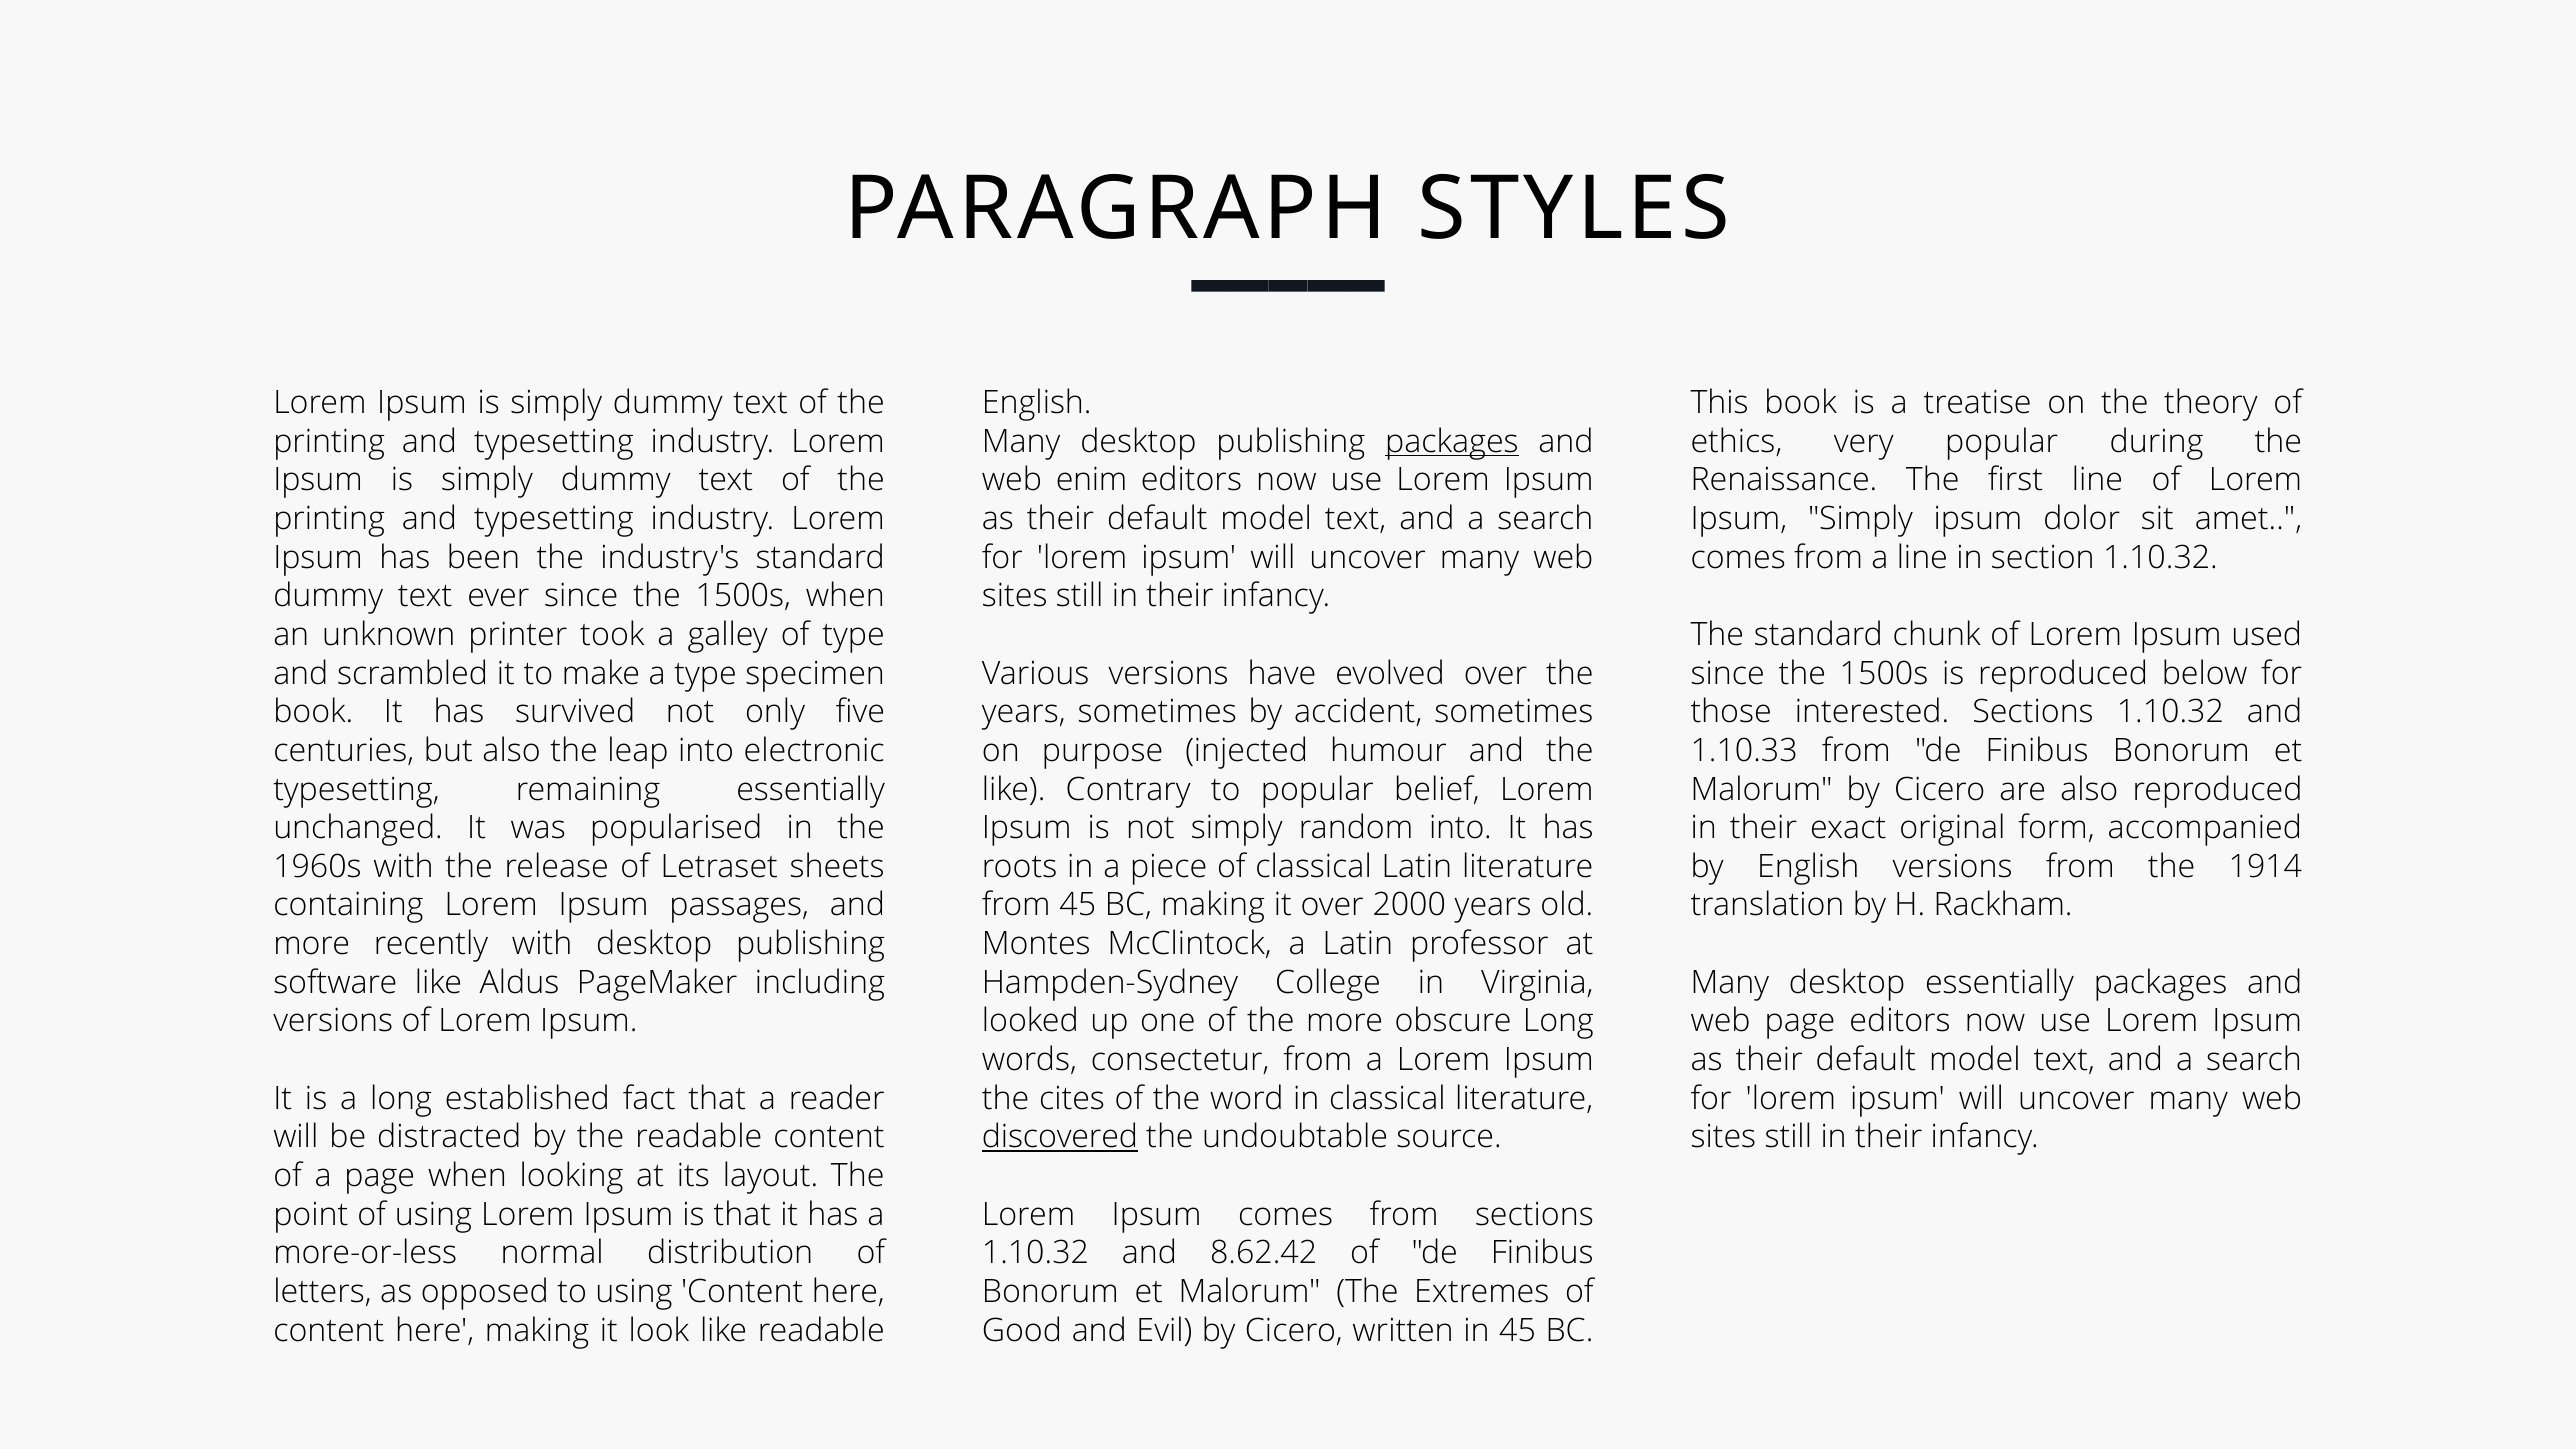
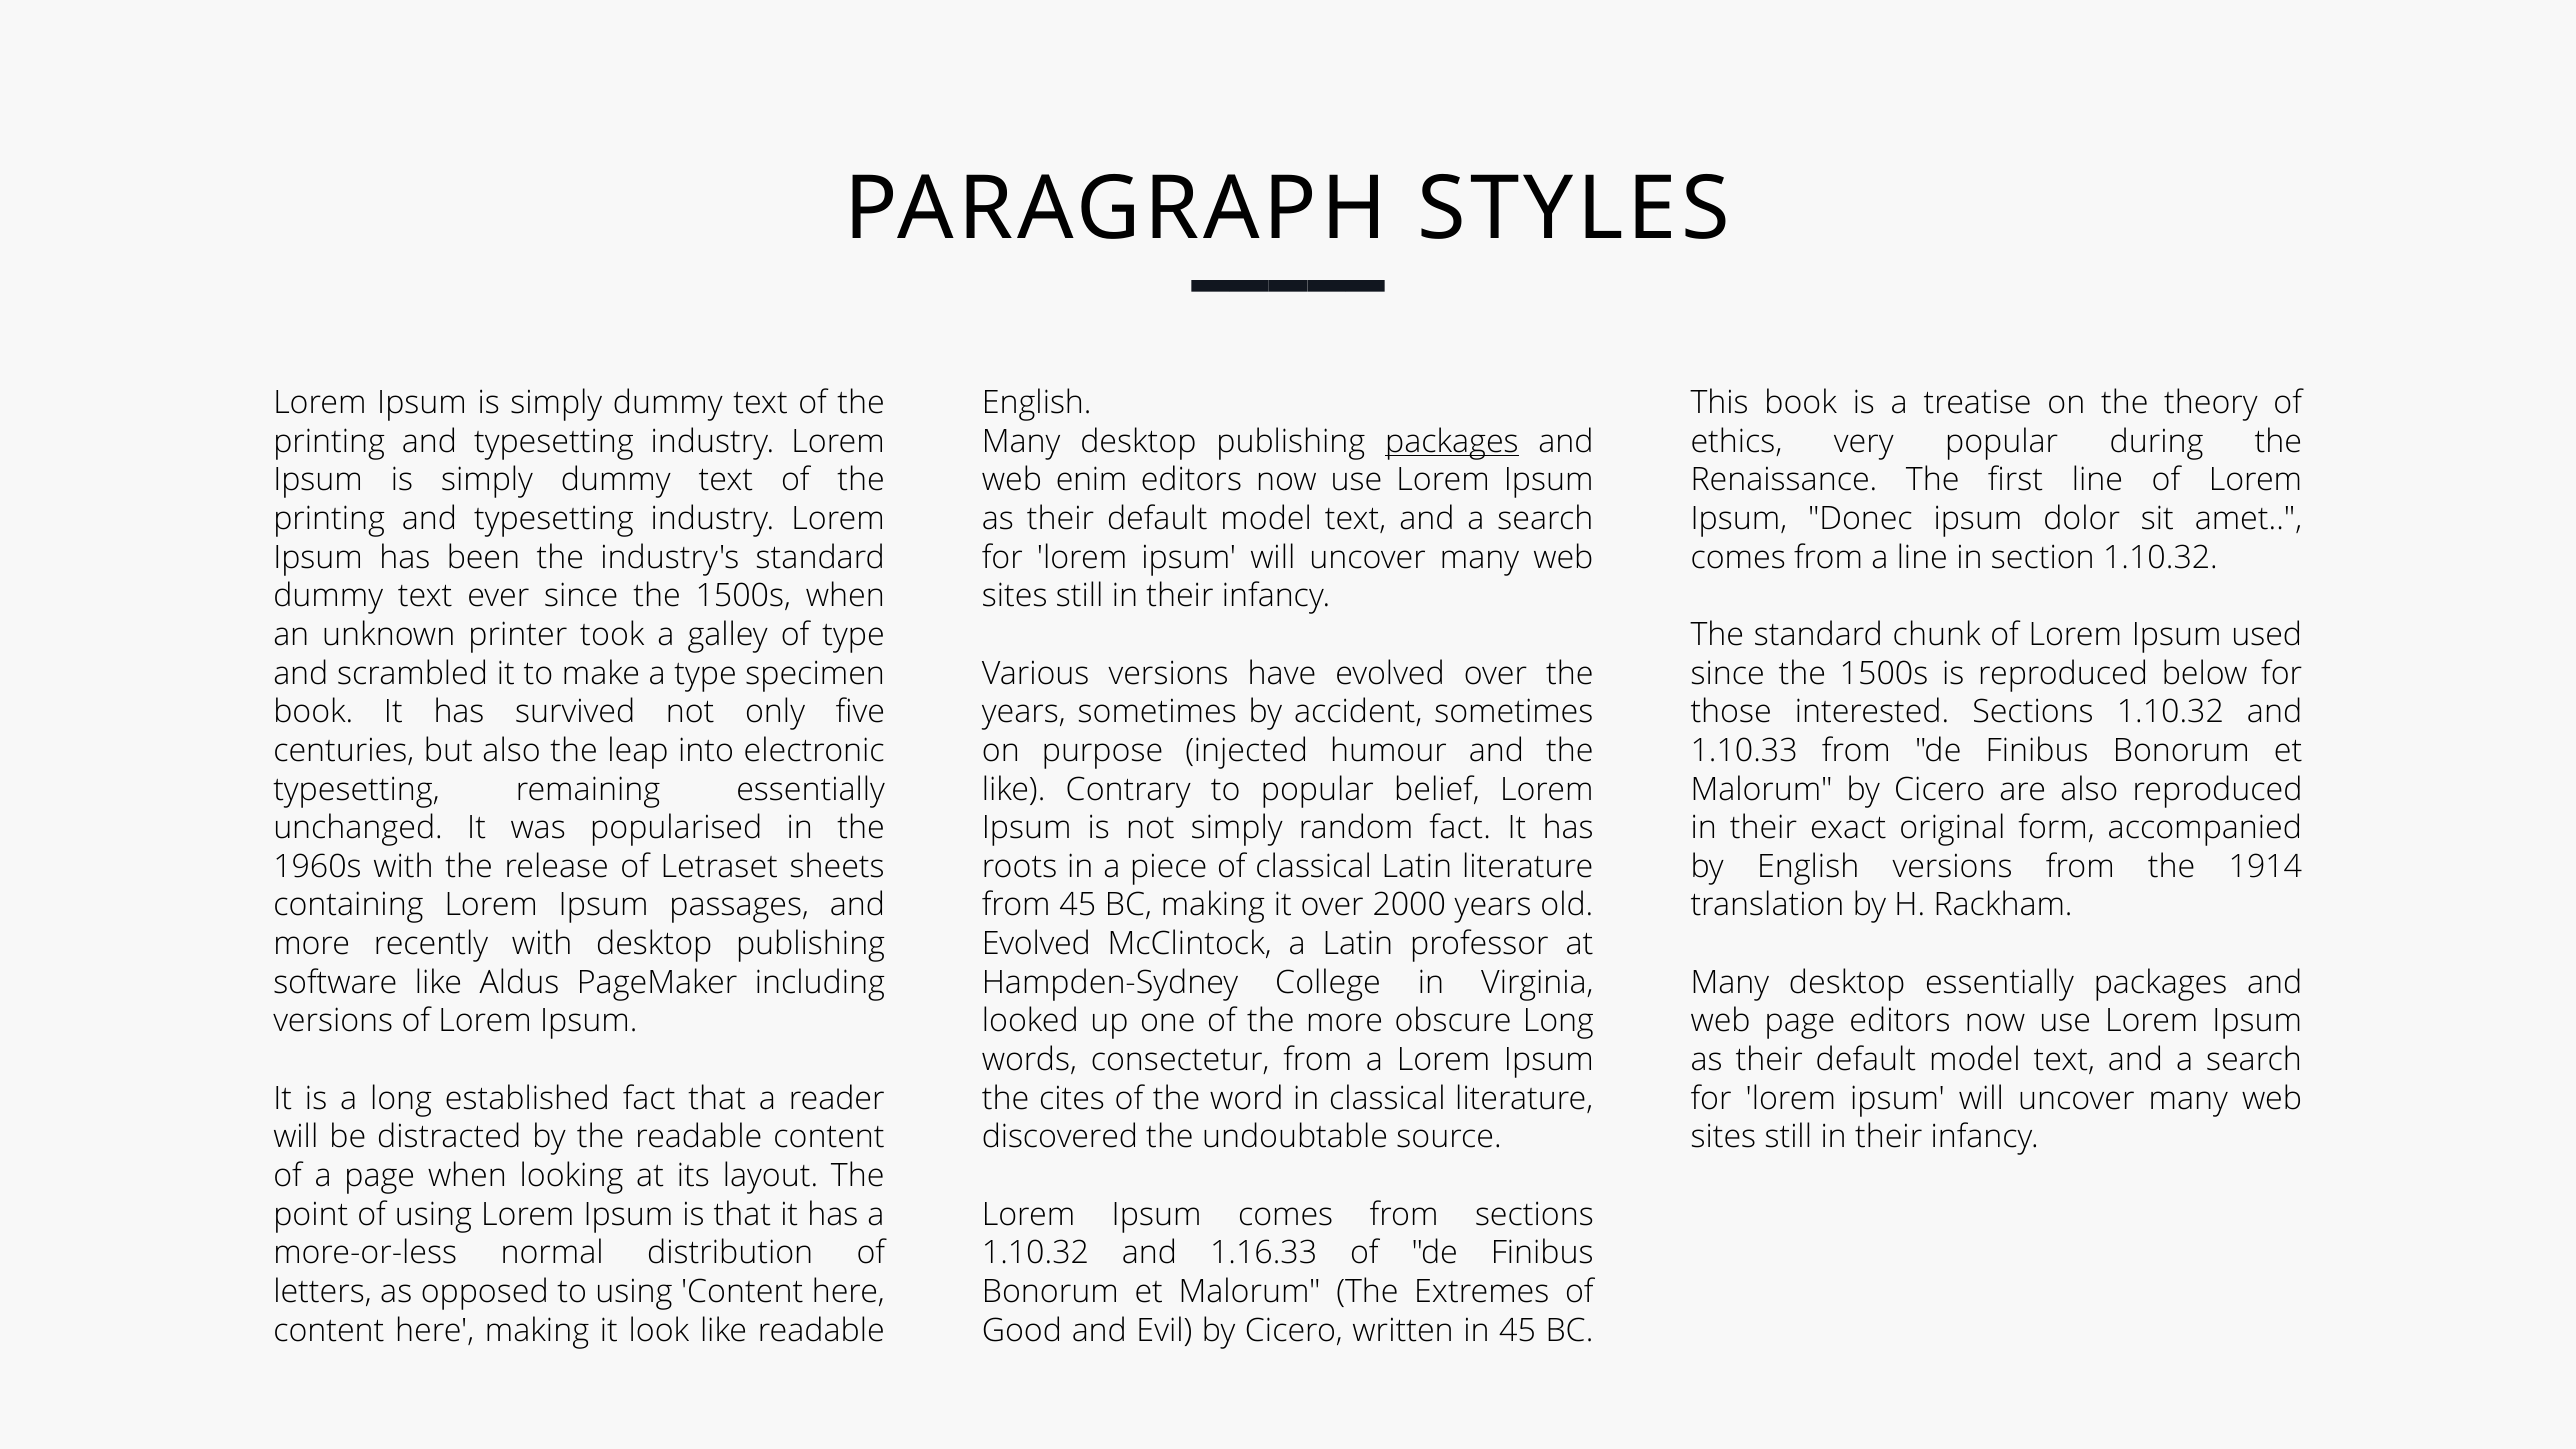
Ipsum Simply: Simply -> Donec (1860, 519)
random into: into -> fact (1460, 828)
Montes: Montes -> Evolved (1036, 944)
discovered underline: present -> none (1060, 1137)
8.62.42: 8.62.42 -> 1.16.33 (1264, 1253)
